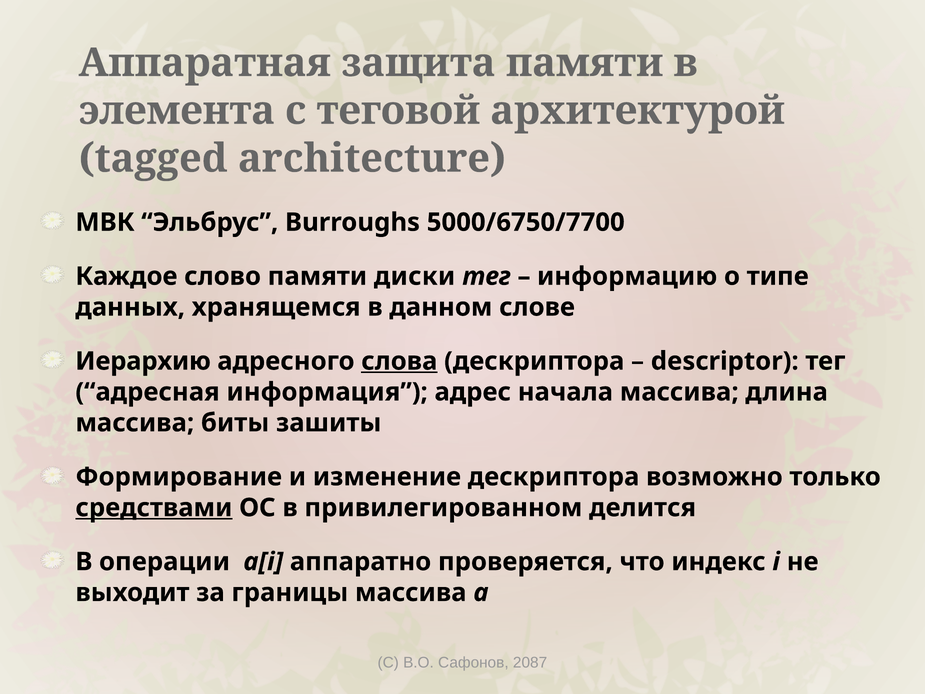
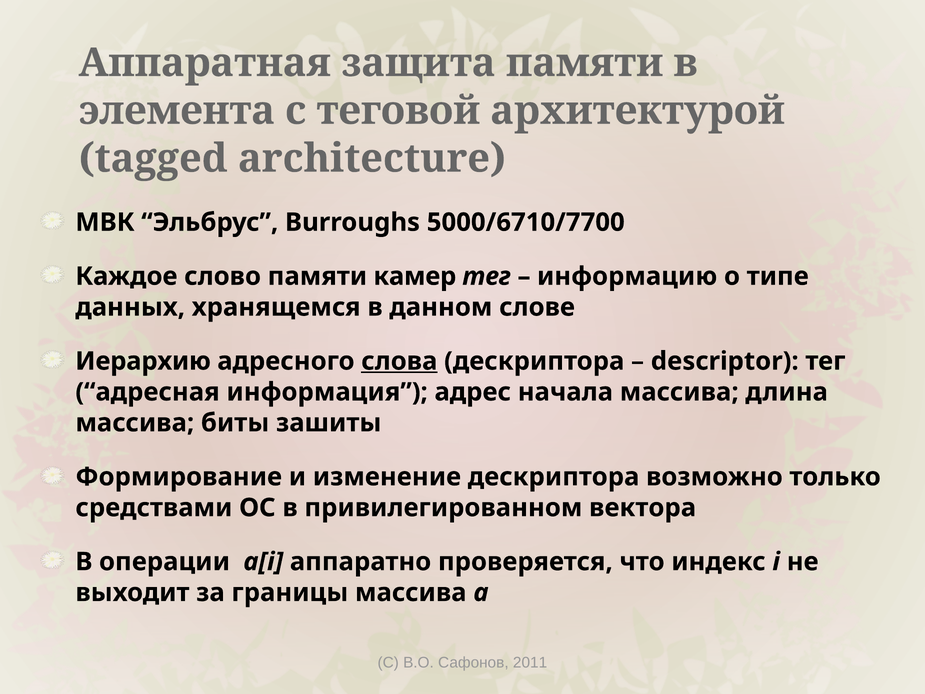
5000/6750/7700: 5000/6750/7700 -> 5000/6710/7700 (526, 222)
диски: диски -> камер (415, 276)
средствами underline: present -> none (154, 508)
делится: делится -> вектора (643, 508)
2087: 2087 -> 2011 (530, 663)
